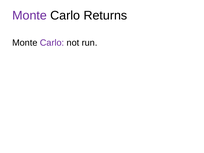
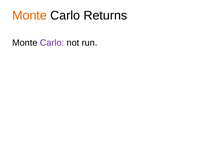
Monte colour: purple -> orange (30, 15)
